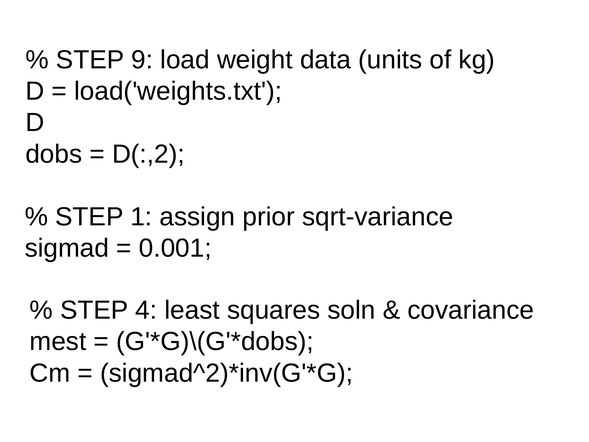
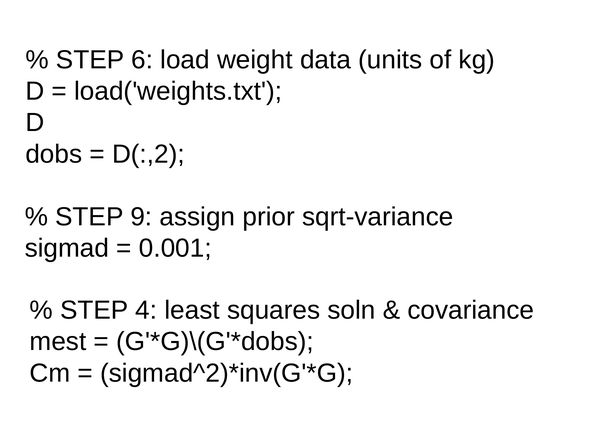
9: 9 -> 6 (142, 60)
1: 1 -> 9 (141, 217)
